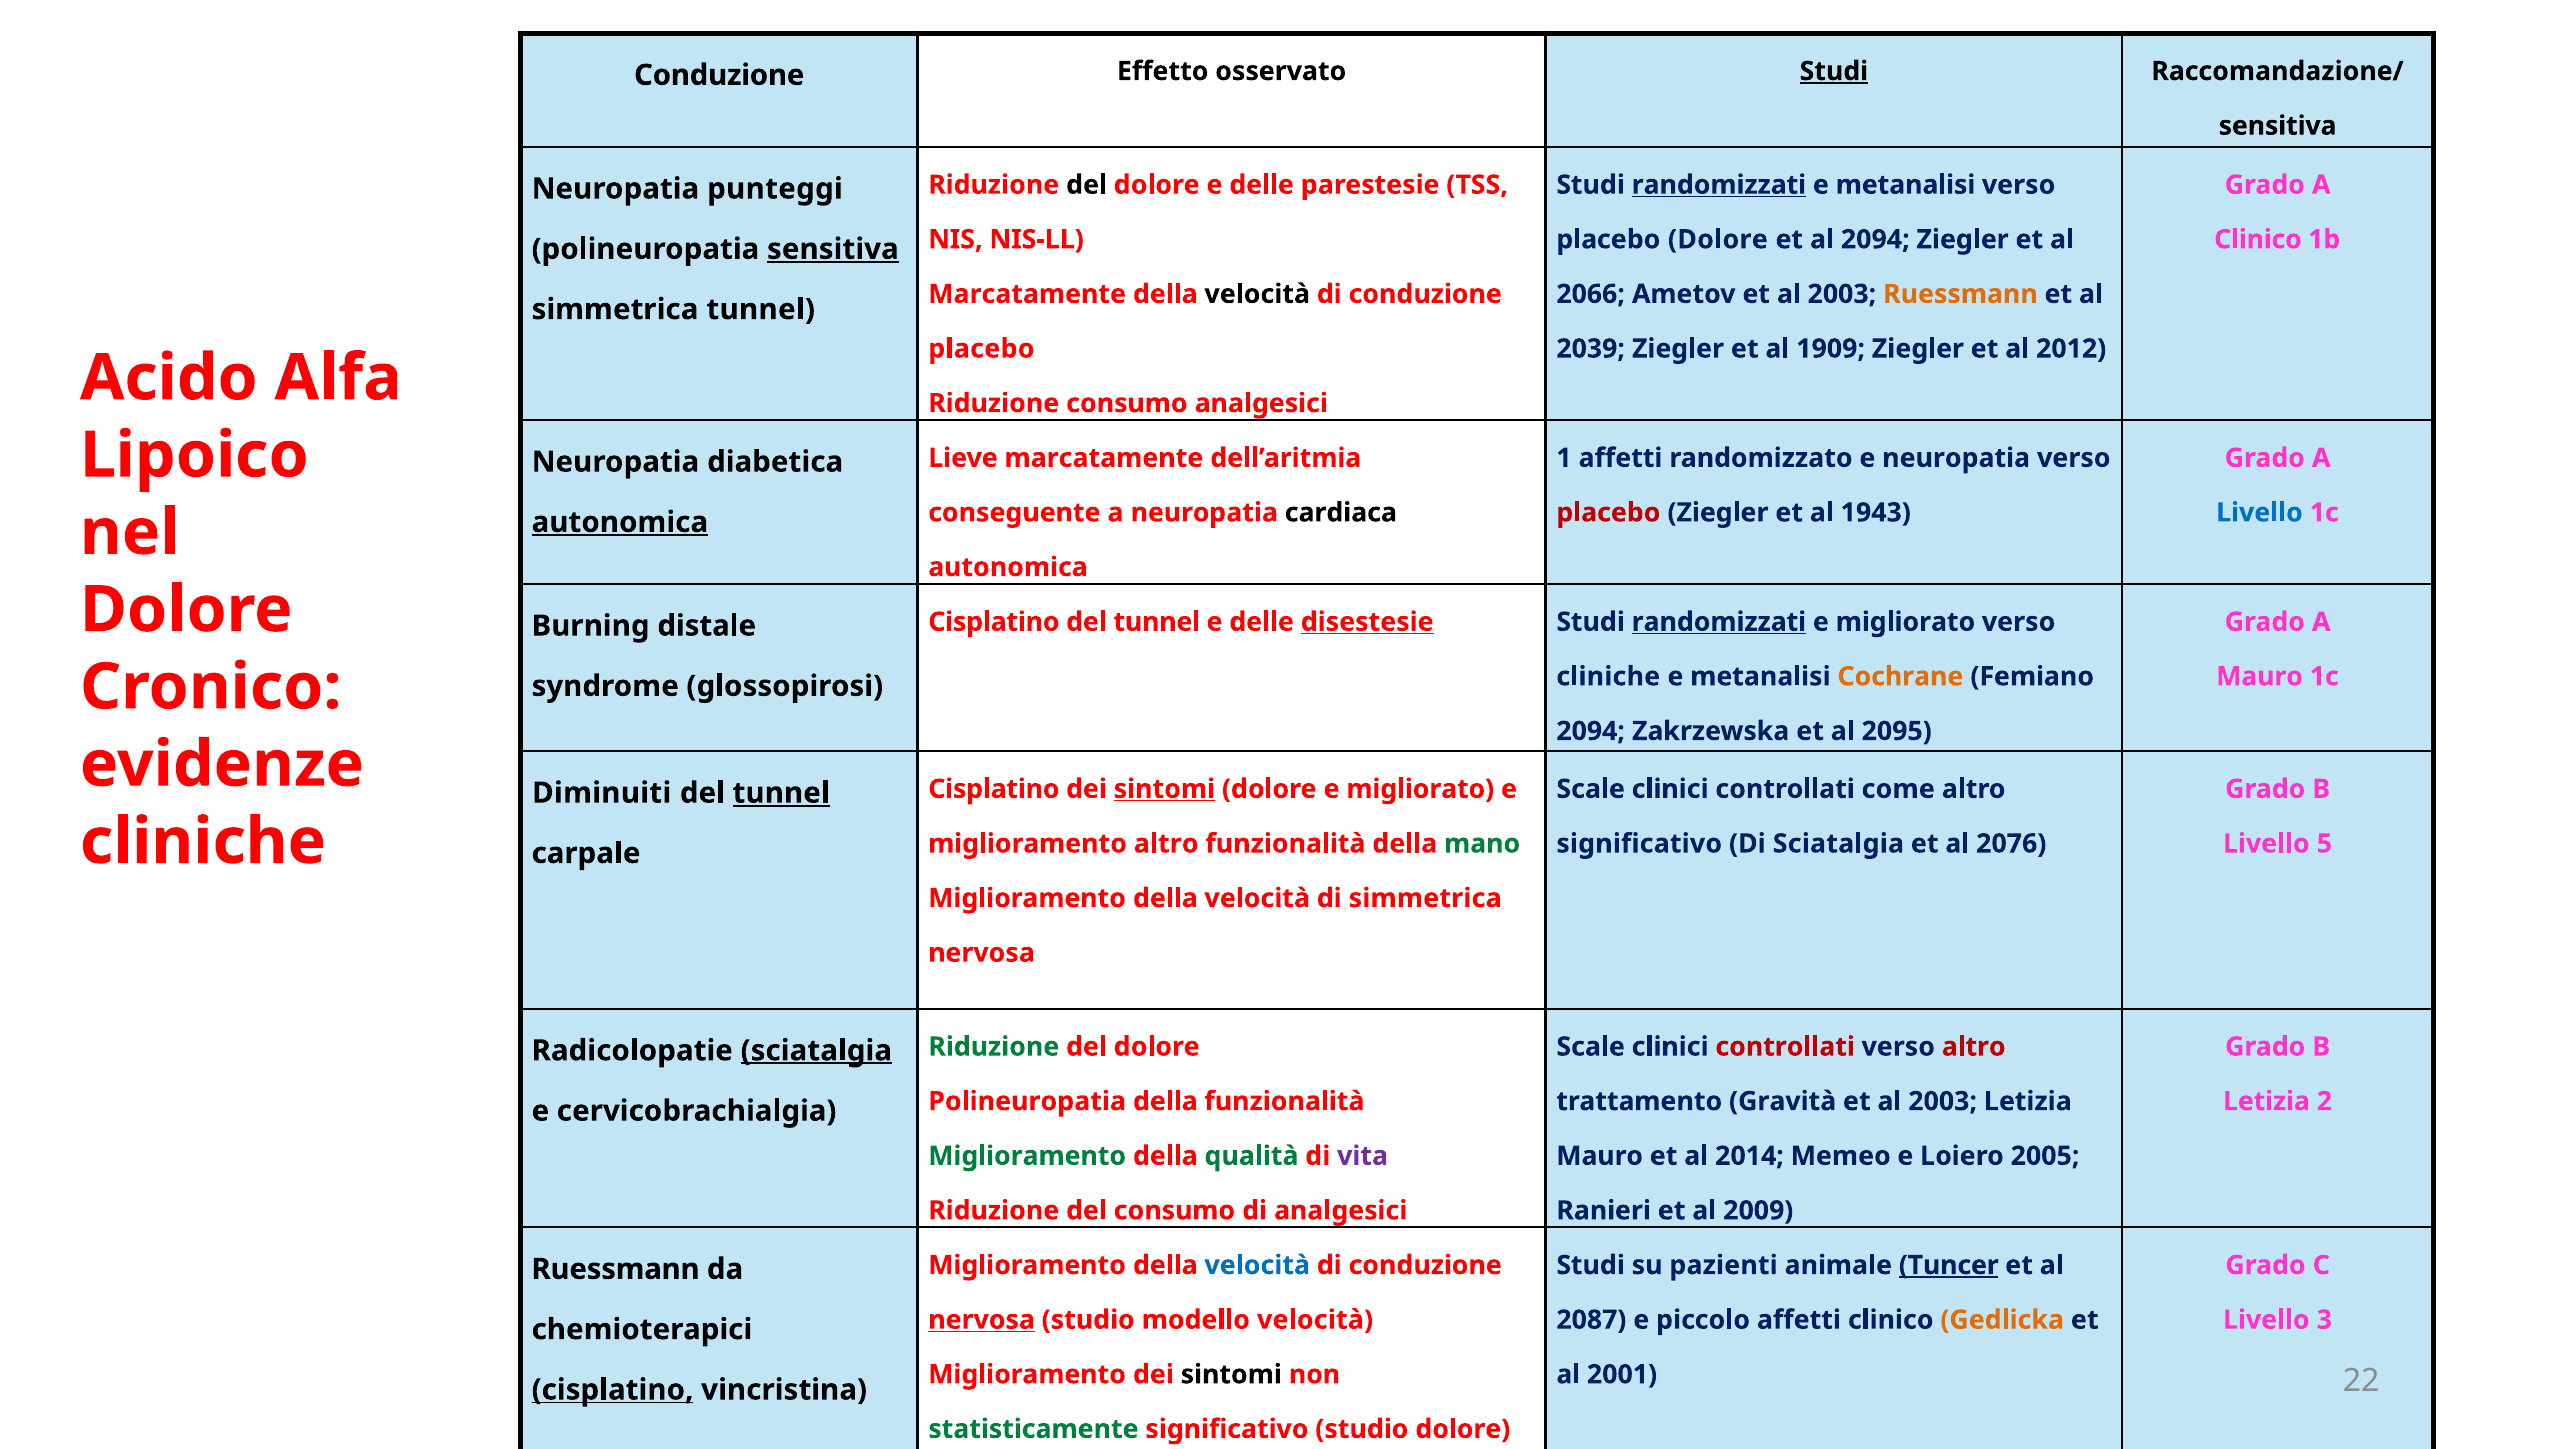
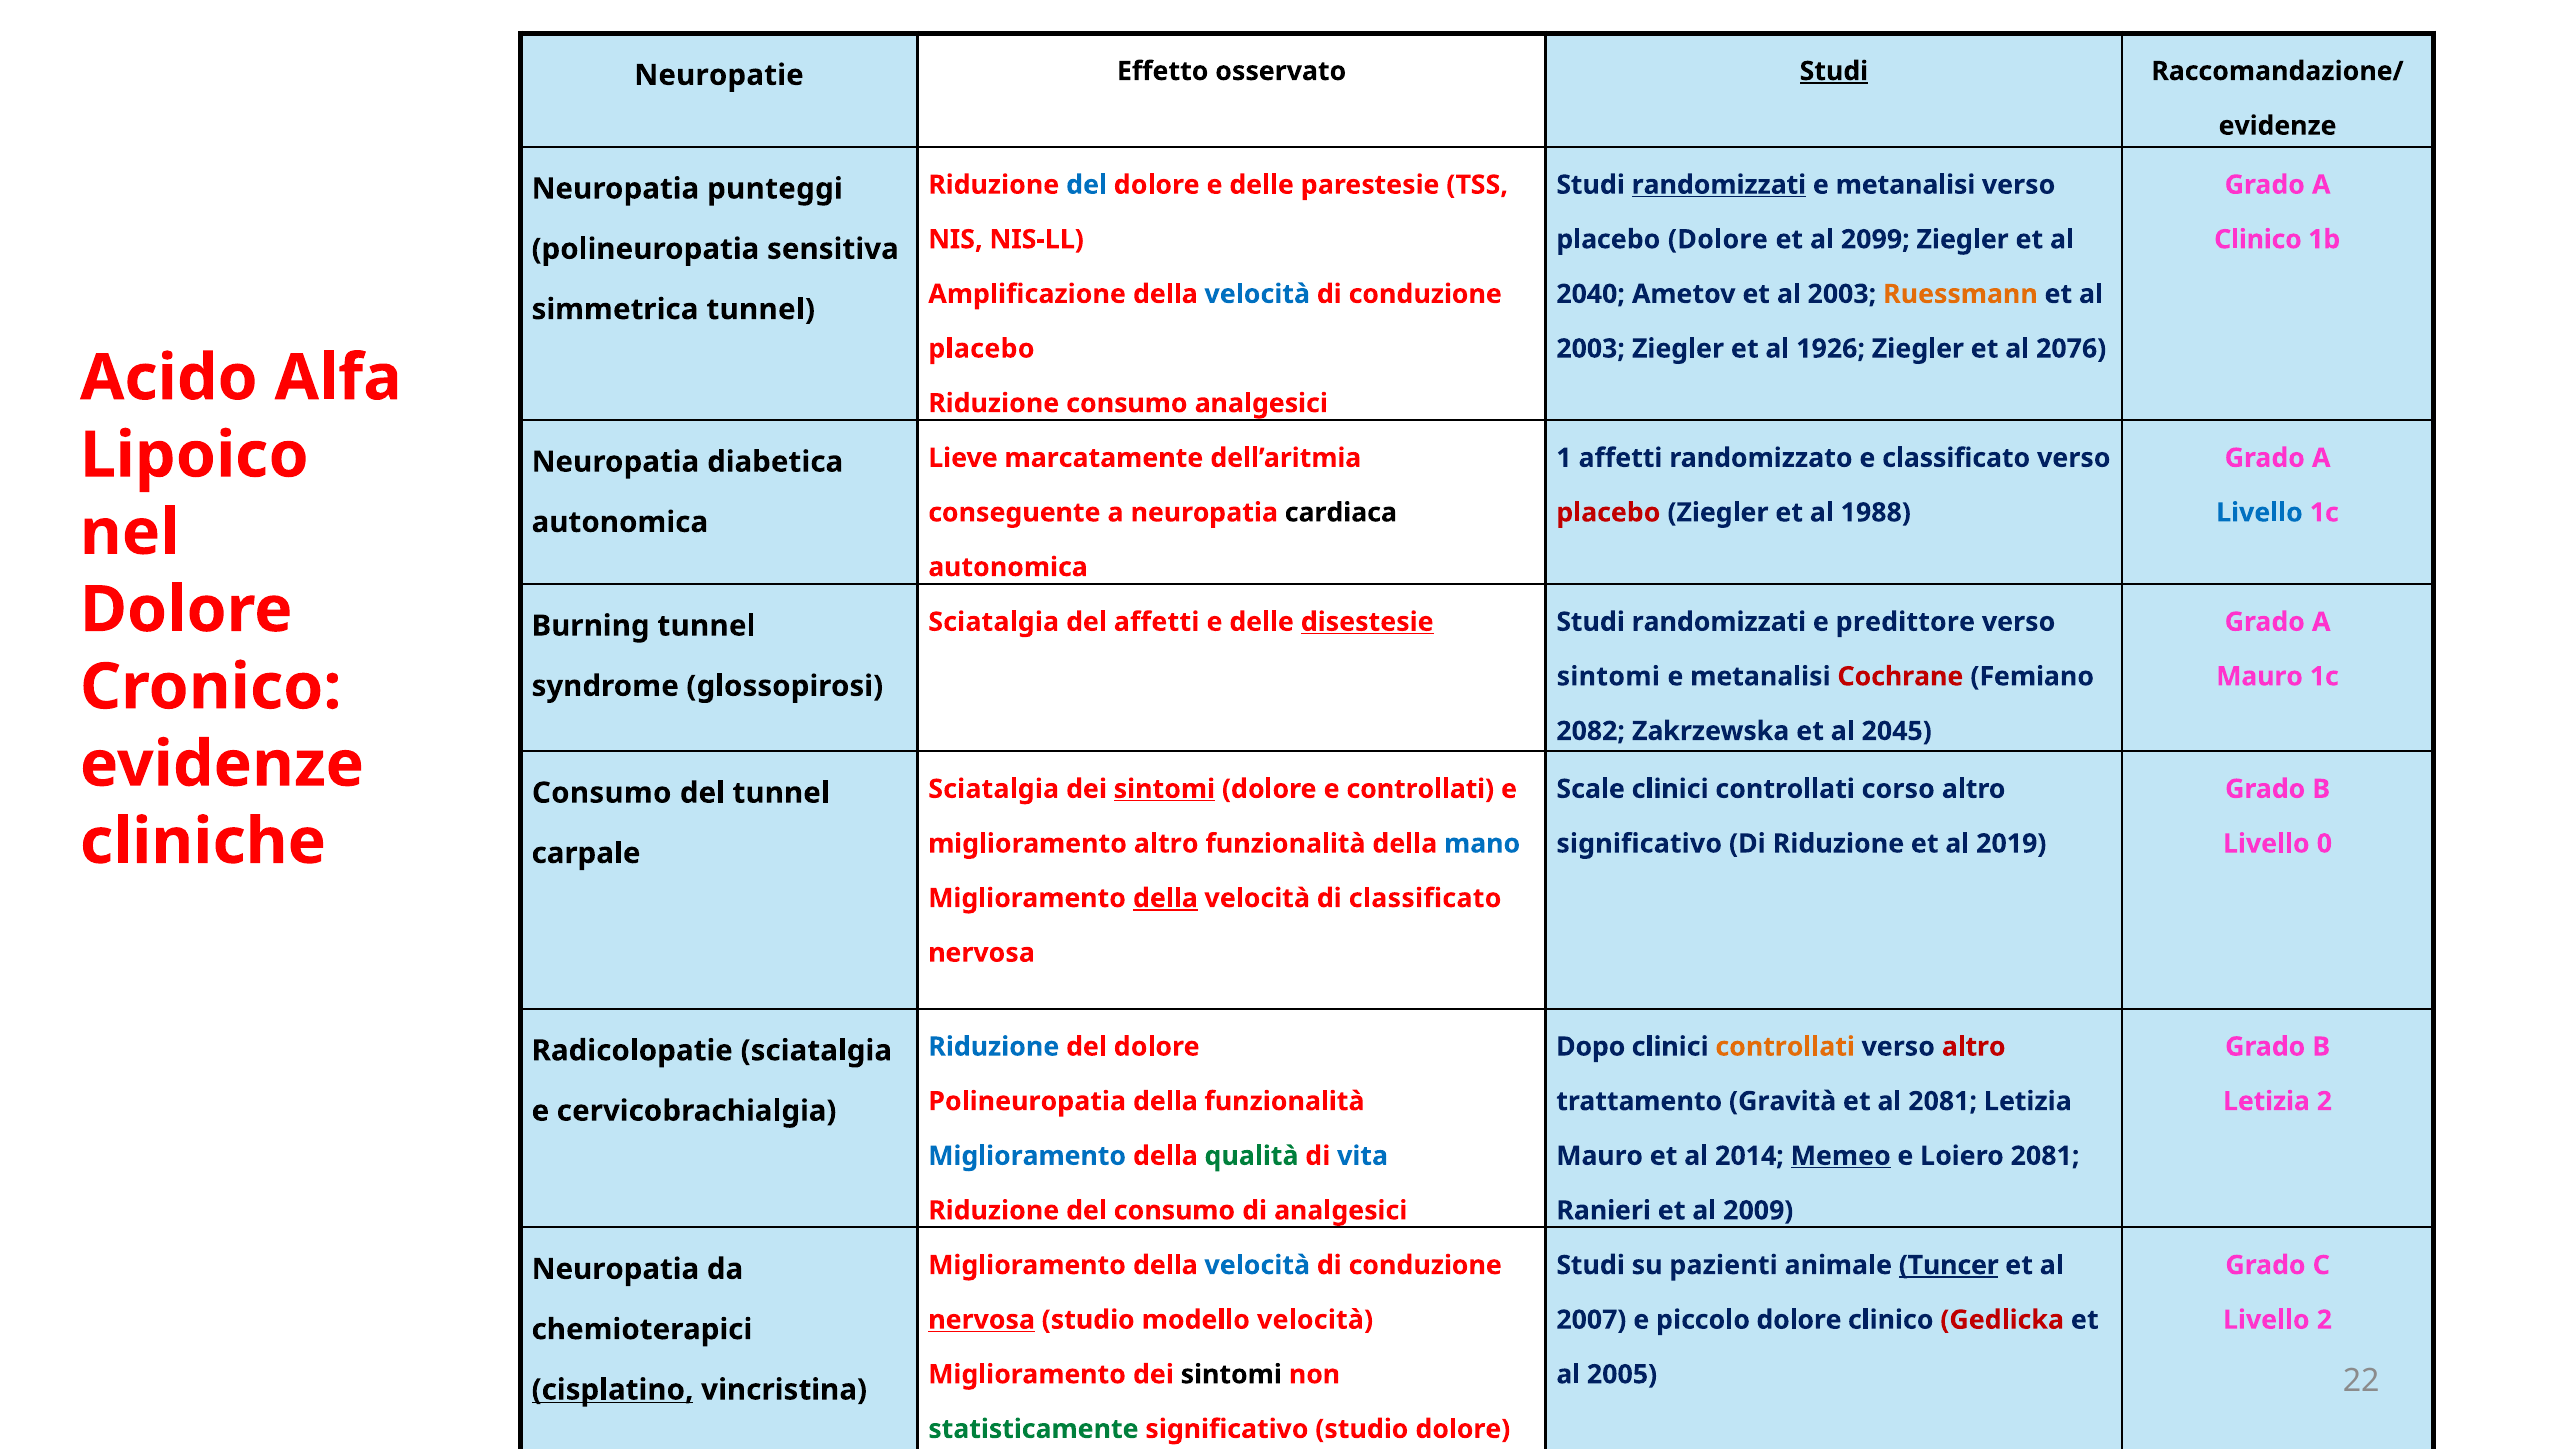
Conduzione: Conduzione -> Neuropatie (719, 75)
sensitiva: sensitiva -> evidenze (2278, 126)
del colour: black -> blue (1087, 185)
al 2094: 2094 -> 2099 (1875, 239)
sensitiva underline: present -> none (833, 249)
Marcatamente: Marcatamente -> Amplificazione (1027, 294)
velocità colour: black -> blue (1257, 294)
2066: 2066 -> 2040 (1591, 294)
2039: 2039 -> 2003 (1591, 349)
1909: 1909 -> 1926 (1831, 349)
2012: 2012 -> 2076 (2071, 349)
e neuropatia: neuropatia -> classificato (1956, 458)
1943: 1943 -> 1988 (1876, 513)
autonomica underline: present -> none (620, 522)
Cisplatino: Cisplatino -> Sciatalgia (994, 622)
tunnel: tunnel -> affetti (1157, 622)
randomizzati underline: present -> none (1719, 622)
migliorato: migliorato -> predittore (1905, 622)
Burning distale: distale -> tunnel (707, 626)
cliniche: cliniche -> sintomi (1608, 677)
Cochrane colour: orange -> red (1900, 677)
2094: 2094 -> 2082 (1591, 731)
2095: 2095 -> 2045 (1897, 731)
Cisplatino: Cisplatino -> Sciatalgia (994, 789)
dolore e migliorato: migliorato -> controllati (1420, 789)
come: come -> corso (1898, 789)
Diminuiti: Diminuiti -> Consumo (602, 793)
tunnel underline: present -> none (781, 793)
mano colour: green -> blue (1482, 844)
Di Sciatalgia: Sciatalgia -> Riduzione (1838, 844)
2076: 2076 -> 2019 (2011, 844)
5: 5 -> 0 (2324, 844)
della underline: none -> present (1165, 898)
di simmetrica: simmetrica -> classificato (1425, 898)
Riduzione colour: green -> blue (994, 1047)
Scale: Scale -> Dopo (1591, 1047)
controllati colour: red -> orange (1785, 1047)
sciatalgia underline: present -> none (816, 1051)
2003: 2003 -> 2081 (1943, 1101)
Miglioramento colour: green -> blue (1027, 1156)
vita colour: purple -> blue (1363, 1156)
Memeo underline: none -> present (1841, 1156)
Loiero 2005: 2005 -> 2081 (2045, 1156)
Ruessmann: Ruessmann -> Neuropatia (615, 1269)
2087: 2087 -> 2007 (1591, 1320)
piccolo affetti: affetti -> dolore (1799, 1320)
Gedlicka colour: orange -> red (2002, 1320)
Livello 3: 3 -> 2 (2324, 1320)
2001: 2001 -> 2005 (1622, 1374)
